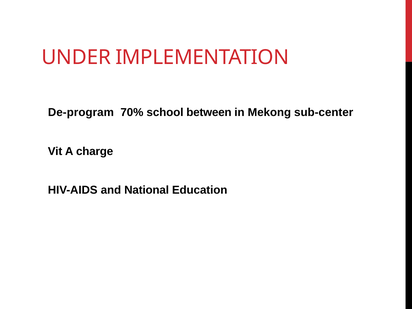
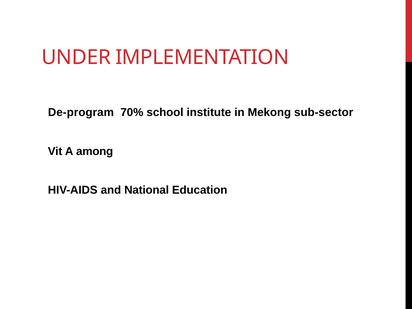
between: between -> institute (209, 112)
sub-center: sub-center -> sub-sector (324, 112)
charge: charge -> among (95, 151)
